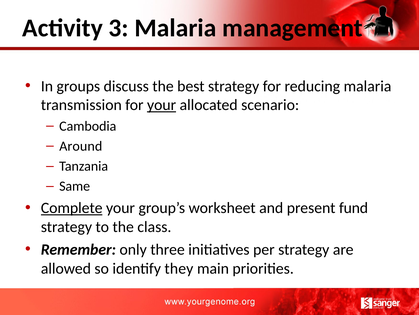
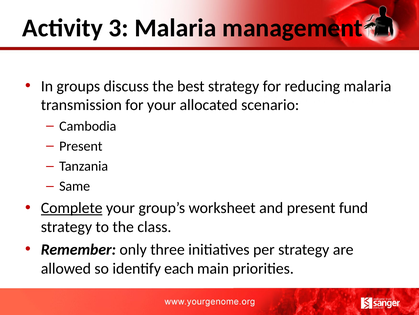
your underline: present -> none (162, 105)
Around: Around -> Present (81, 146)
they: they -> each (179, 268)
